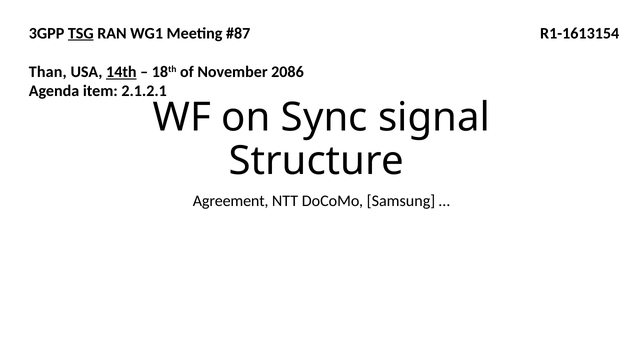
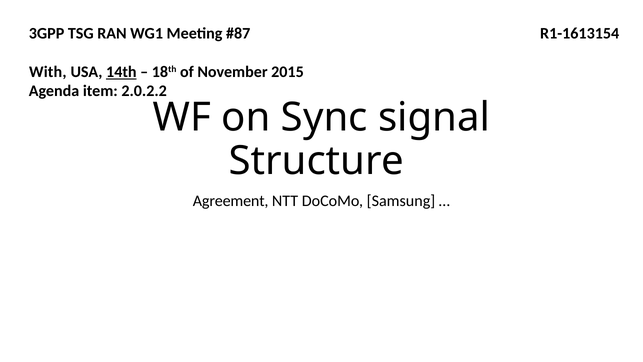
TSG underline: present -> none (81, 33)
Than: Than -> With (48, 72)
2086: 2086 -> 2015 (287, 72)
2.1.2.1: 2.1.2.1 -> 2.0.2.2 (144, 91)
